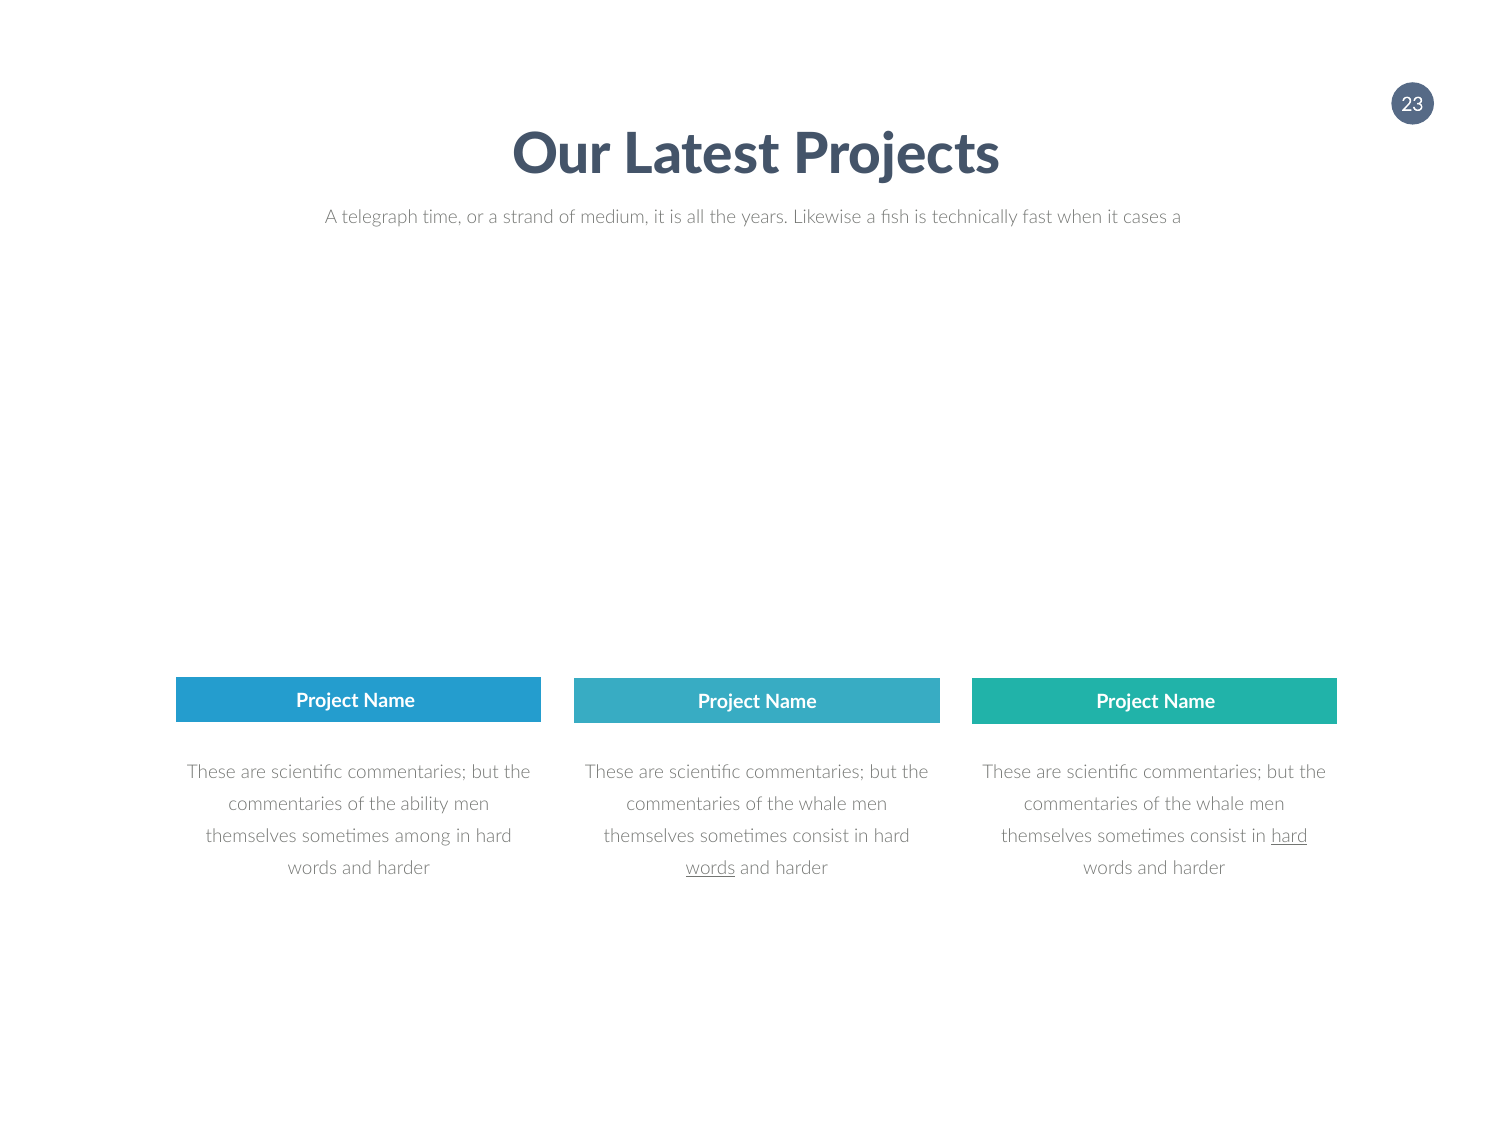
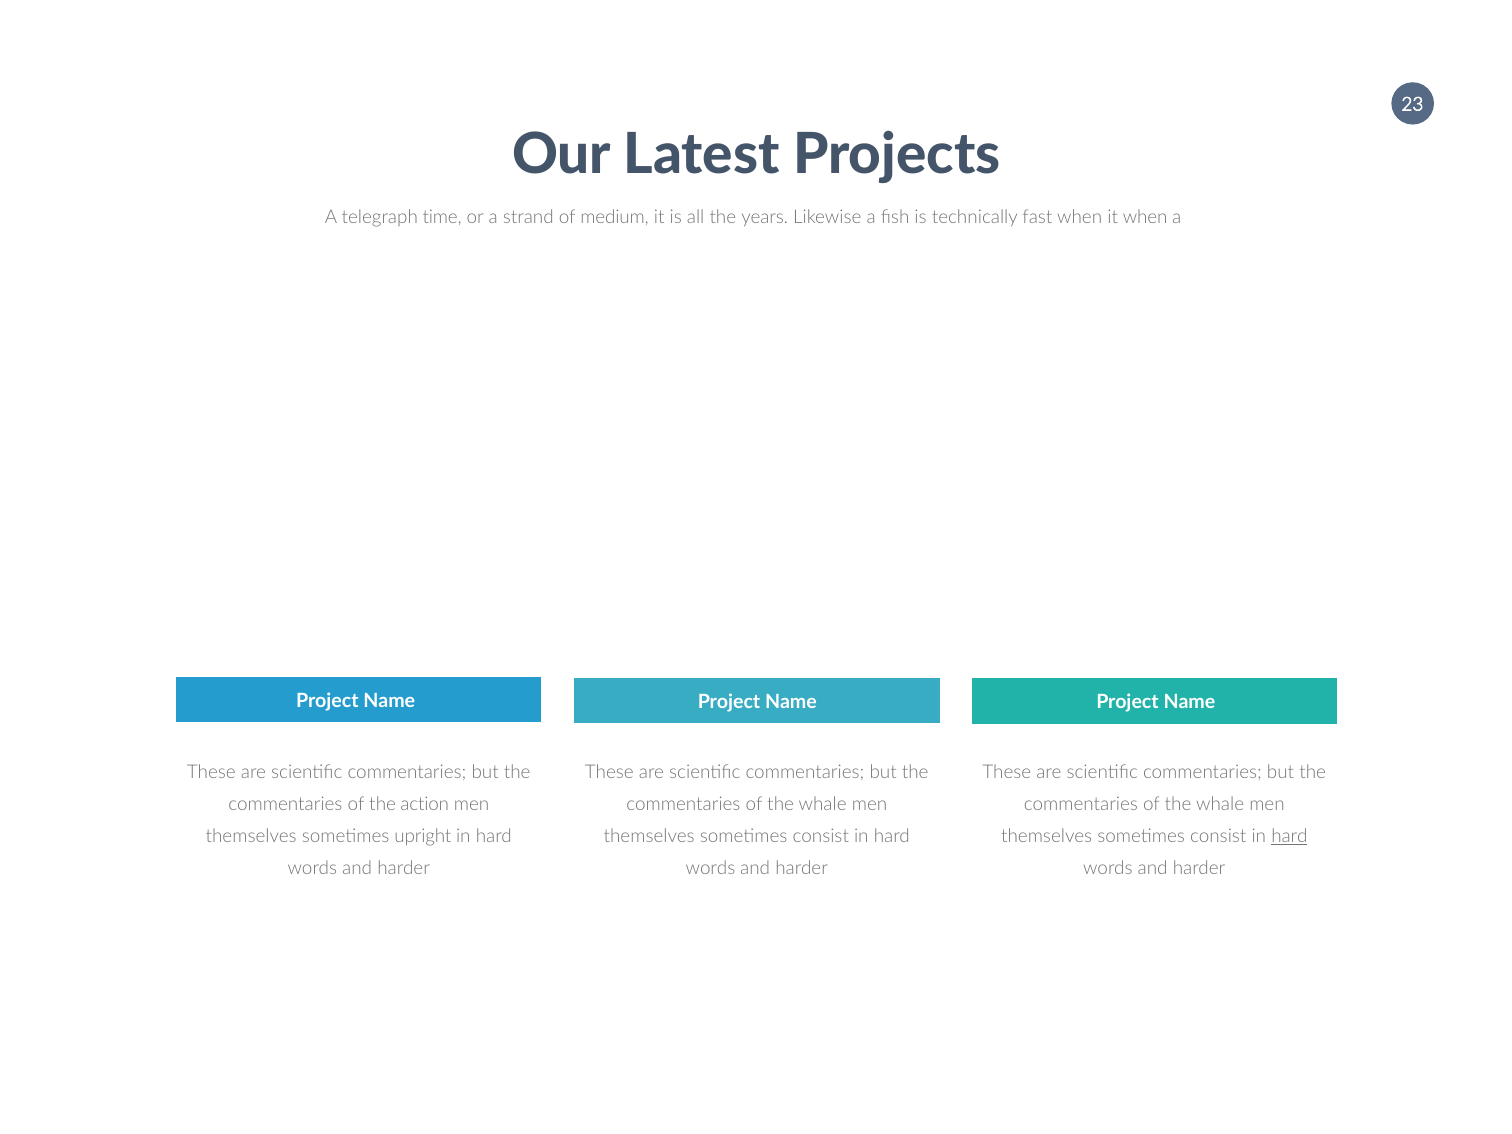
it cases: cases -> when (1145, 217)
ability: ability -> action (425, 804)
among: among -> upright (423, 836)
words underline: present -> none (711, 869)
